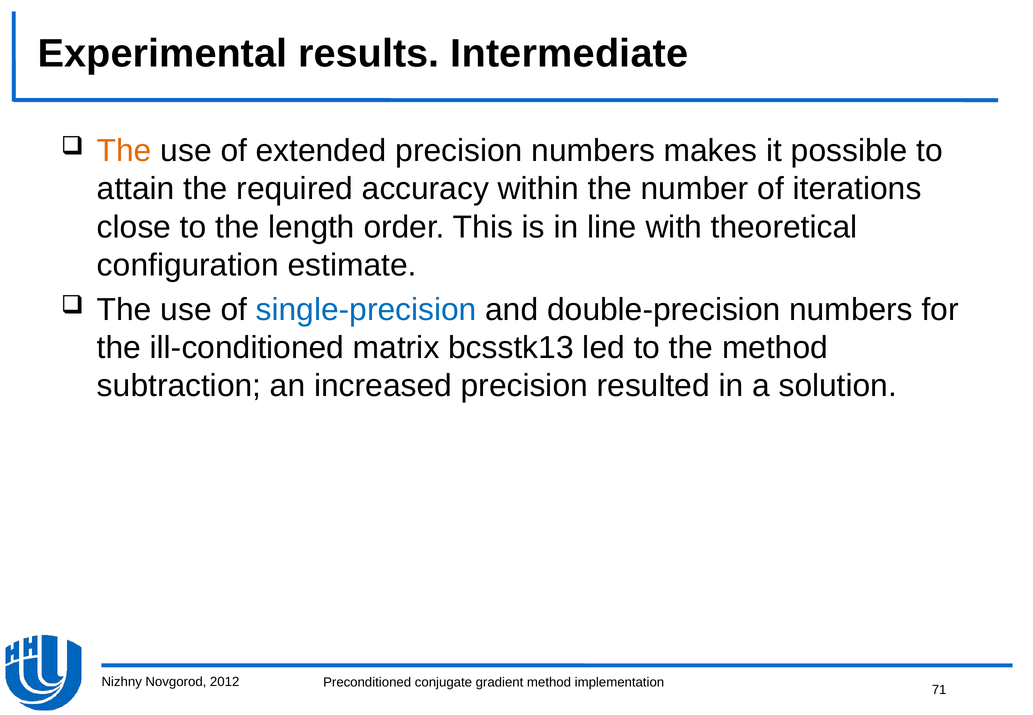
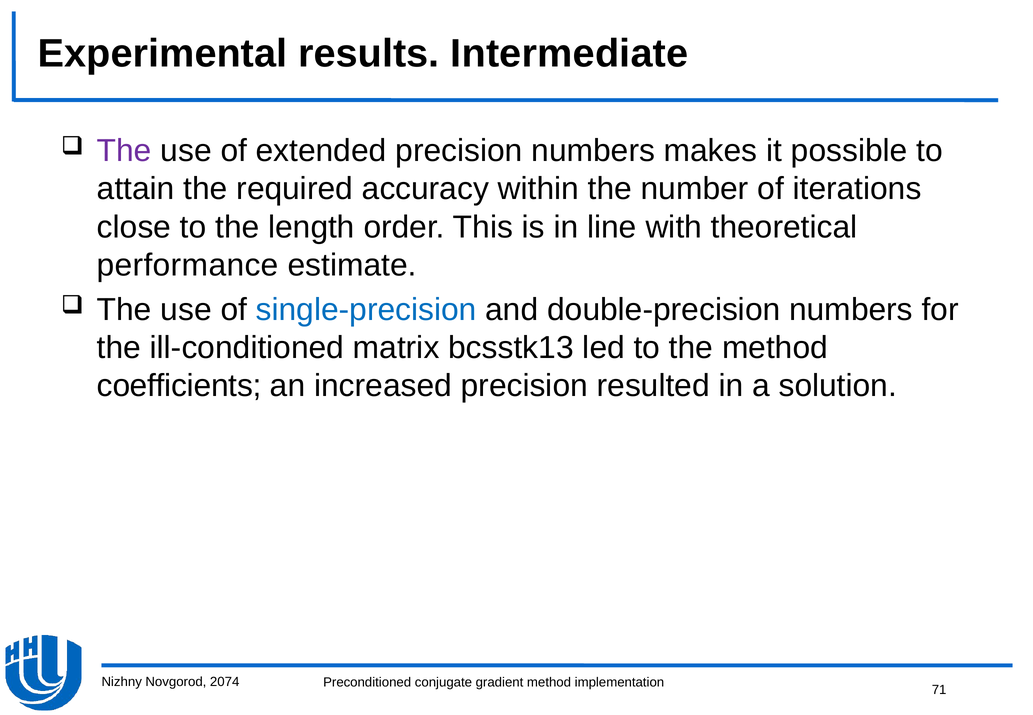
The colour: orange -> purple (124, 151)
configuration: configuration -> performance (188, 265)
subtraction: subtraction -> coefficients (179, 386)
2012: 2012 -> 2074 (225, 682)
